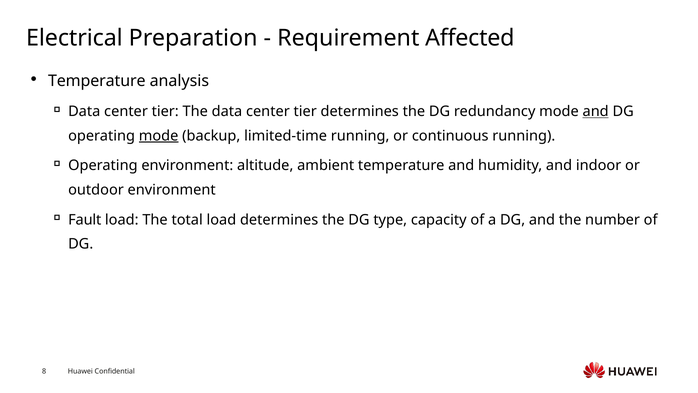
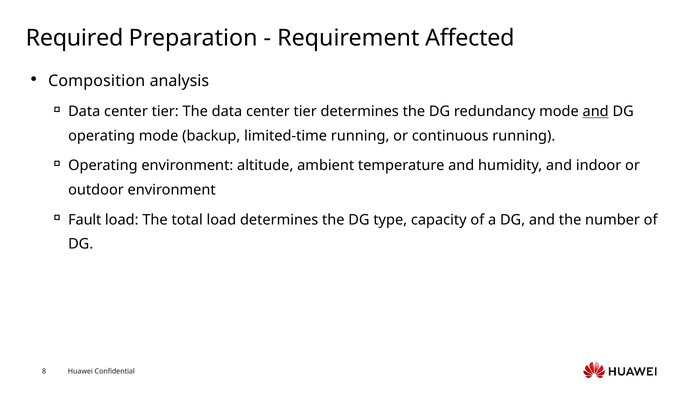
Electrical: Electrical -> Required (74, 38)
Temperature: Temperature -> Composition (97, 81)
mode underline: present -> none (159, 136)
